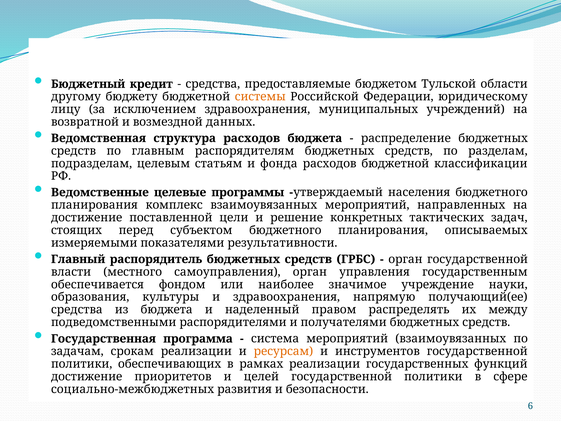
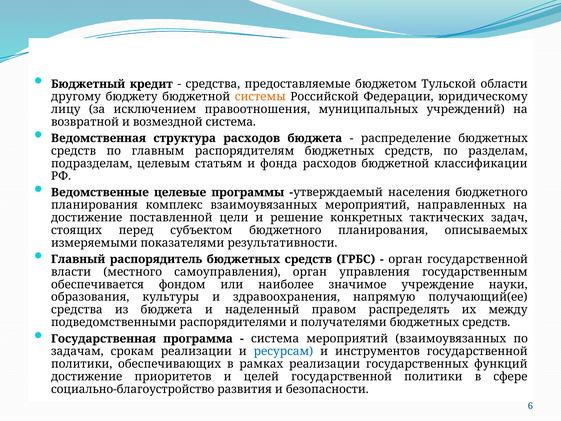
исключением здравоохранения: здравоохранения -> правоотношения (257, 109)
возмездной данных: данных -> система (231, 122)
ресурсам colour: orange -> blue (283, 351)
социально-межбюджетных: социально-межбюджетных -> социально-благоустройство (133, 389)
